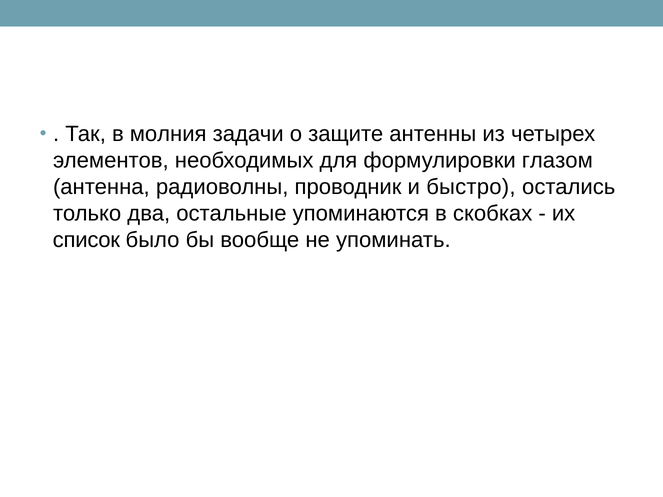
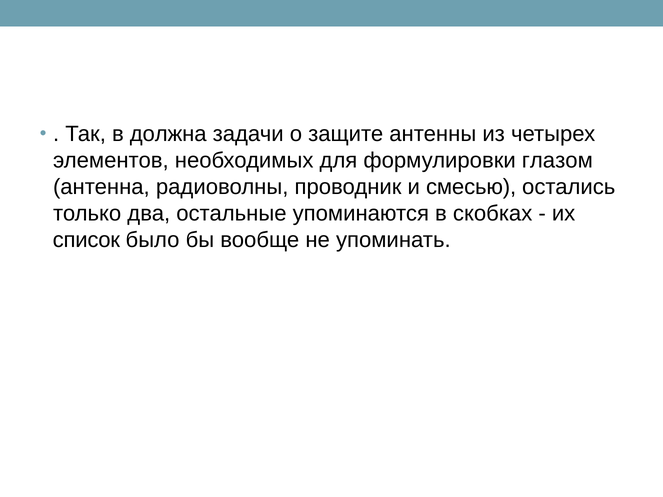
молния: молния -> должна (168, 134)
быстро: быстро -> смесью (471, 187)
